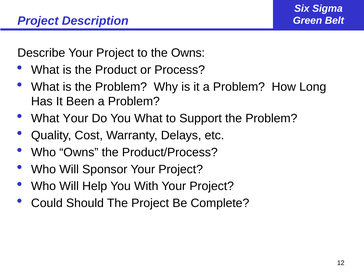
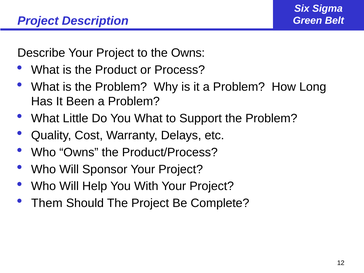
What Your: Your -> Little (76, 118)
Could: Could -> Them (47, 203)
